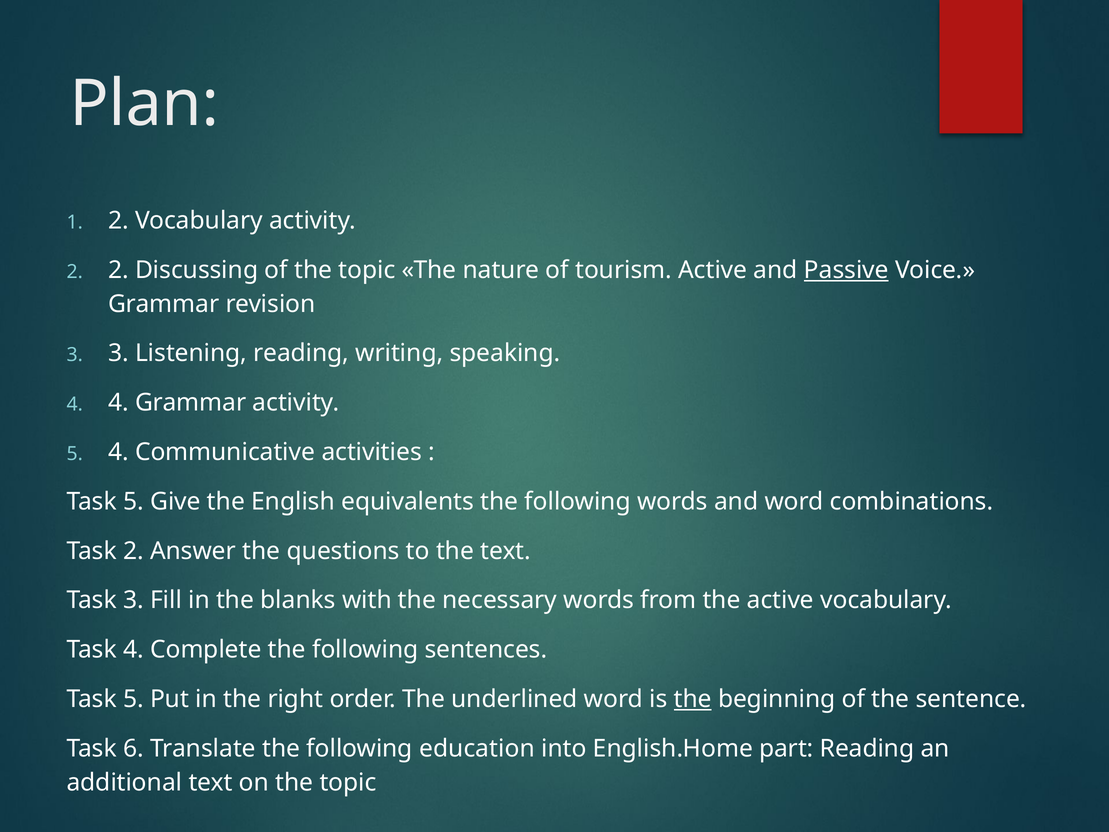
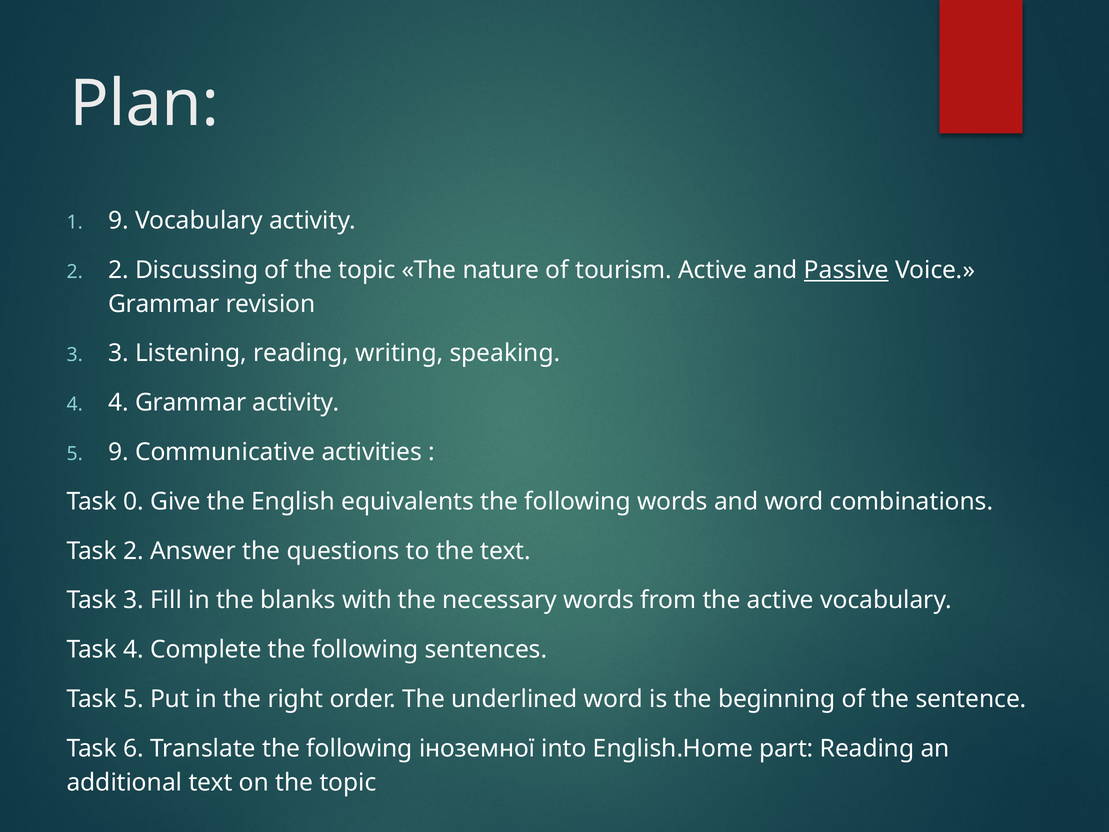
1 2: 2 -> 9 (118, 221)
5 4: 4 -> 9 (118, 452)
5: 5 -> 0 (134, 501)
the underline: present -> none (693, 699)
education: education -> іноземної (477, 748)
